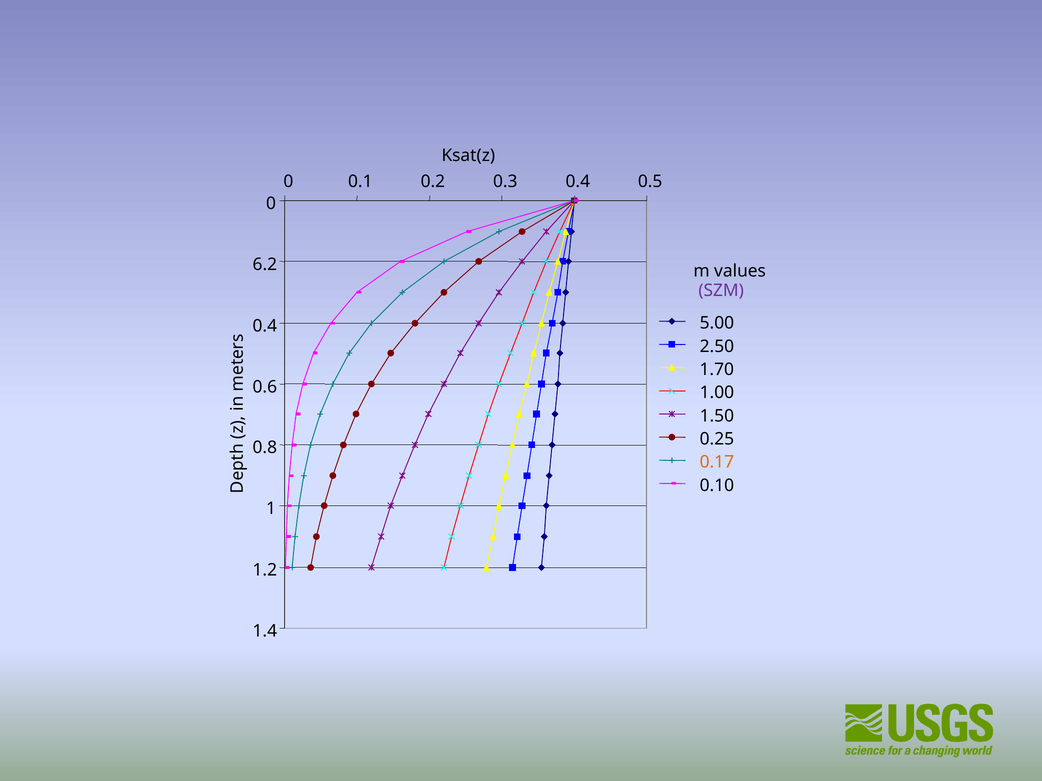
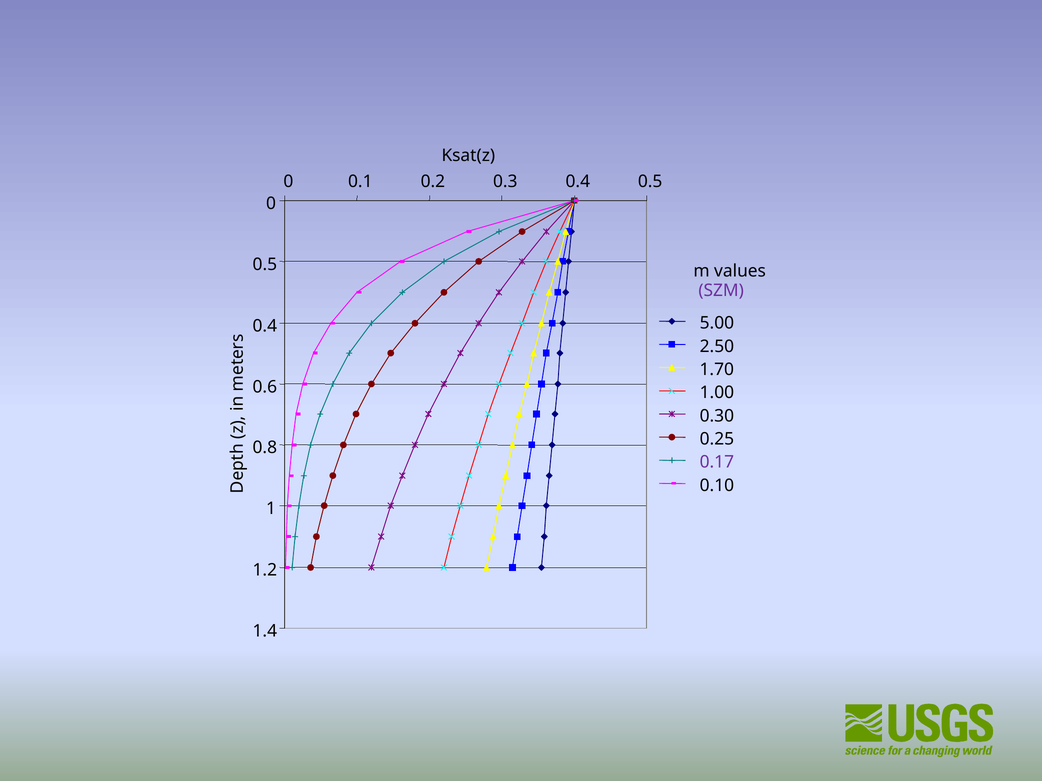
6.2: 6.2 -> 0.5 (265, 264)
1.50: 1.50 -> 0.30 (717, 416)
0.17 colour: orange -> purple (717, 463)
